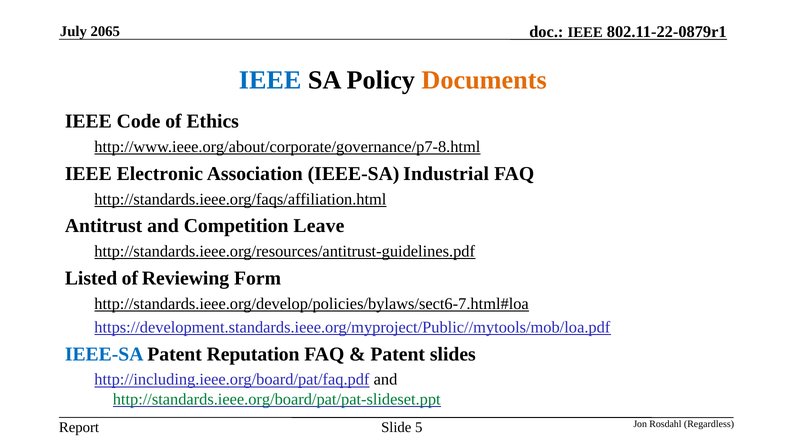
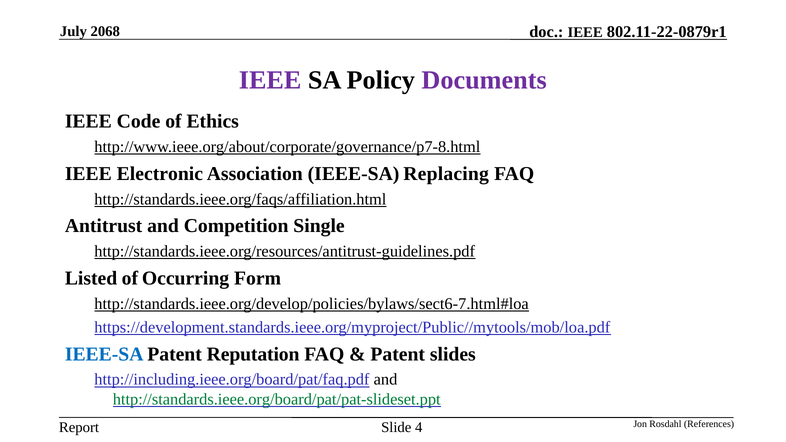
2065: 2065 -> 2068 (105, 31)
IEEE colour: blue -> purple (270, 80)
Documents colour: orange -> purple (484, 80)
Industrial: Industrial -> Replacing (446, 174)
Leave: Leave -> Single (319, 226)
Reviewing: Reviewing -> Occurring (186, 278)
5: 5 -> 4 (419, 427)
Regardless: Regardless -> References (709, 424)
